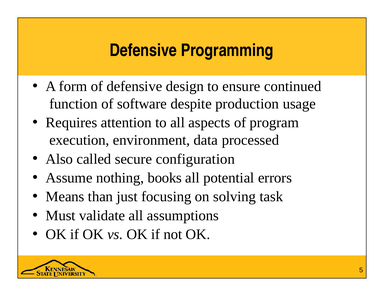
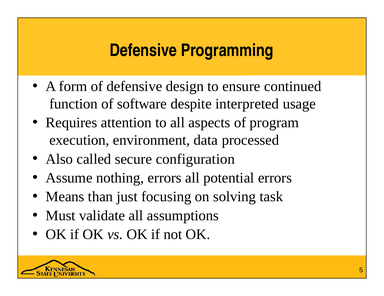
production: production -> interpreted (247, 104)
nothing books: books -> errors (165, 178)
